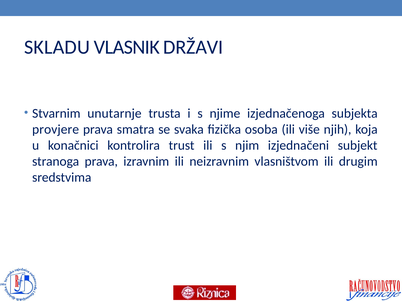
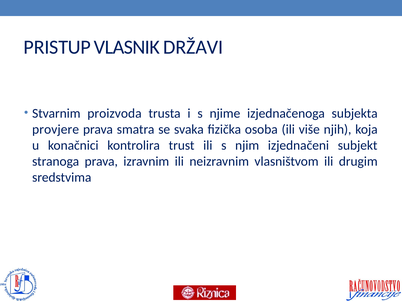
SKLADU: SKLADU -> PRISTUP (57, 47)
unutarnje: unutarnje -> proizvoda (114, 114)
